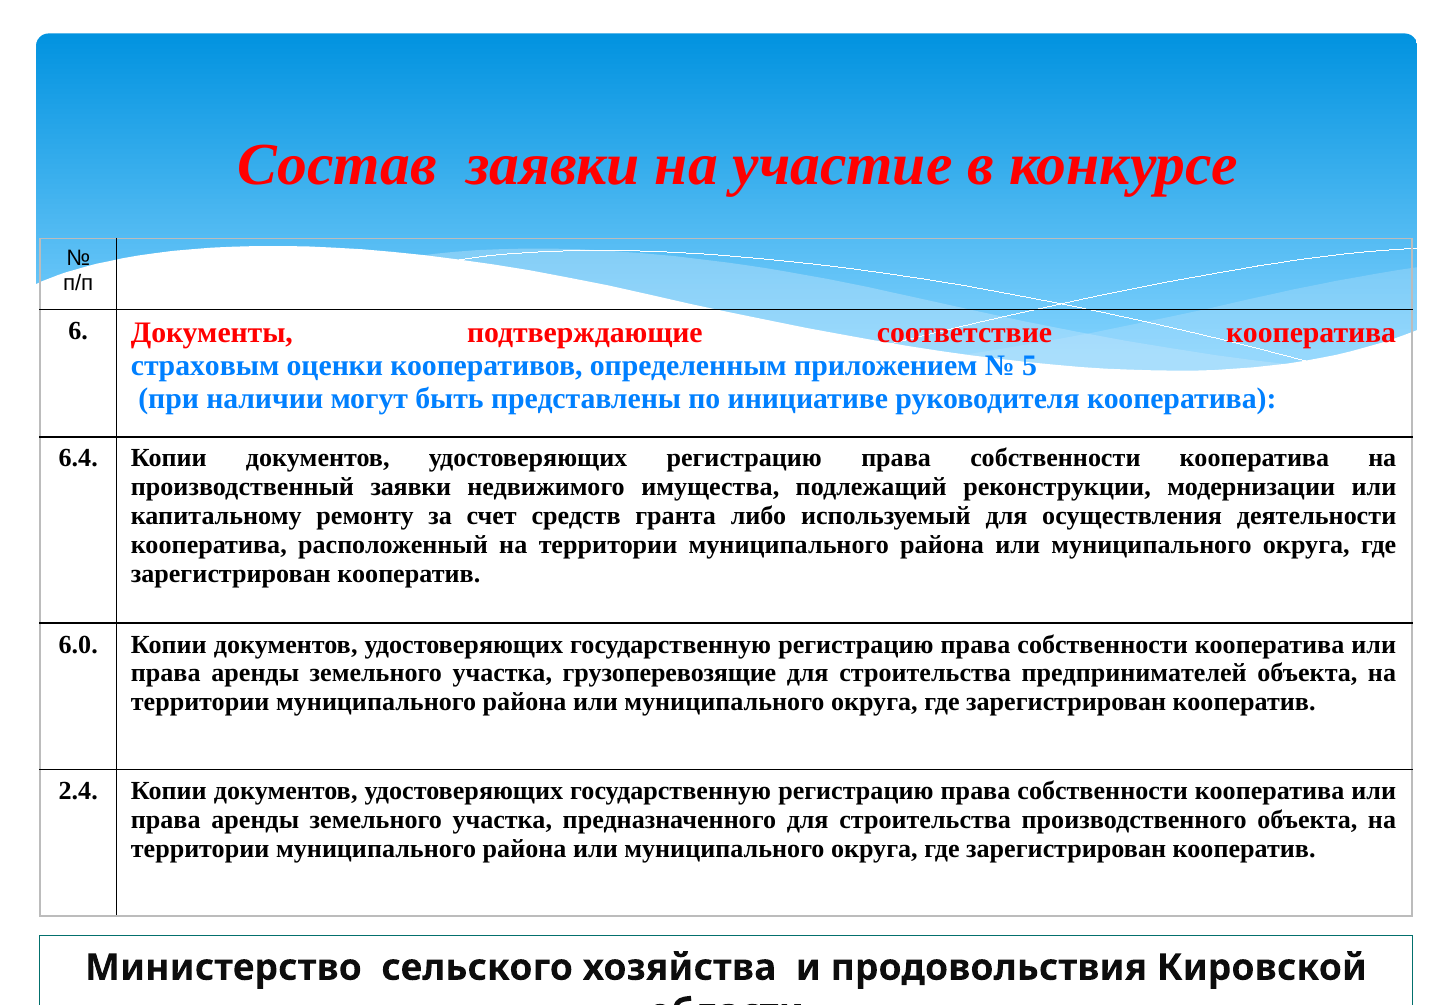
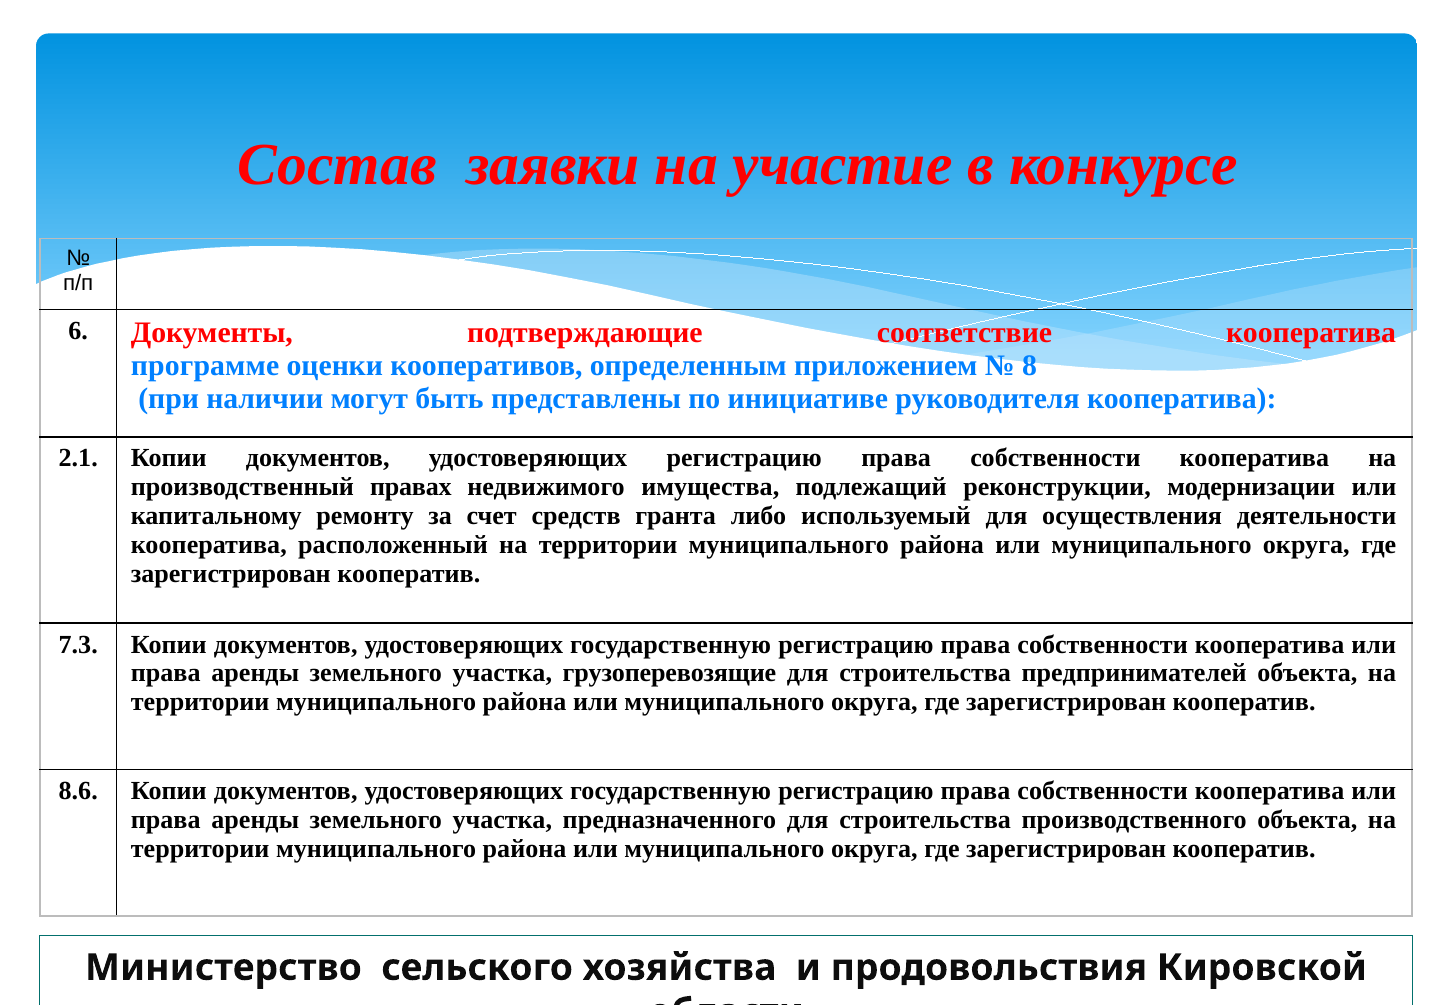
страховым: страховым -> программе (205, 366)
5: 5 -> 8 (1030, 366)
6.4: 6.4 -> 2.1 (78, 458)
производственный заявки: заявки -> правах (411, 487)
6.0: 6.0 -> 7.3 (78, 645)
2.4: 2.4 -> 8.6 (78, 791)
